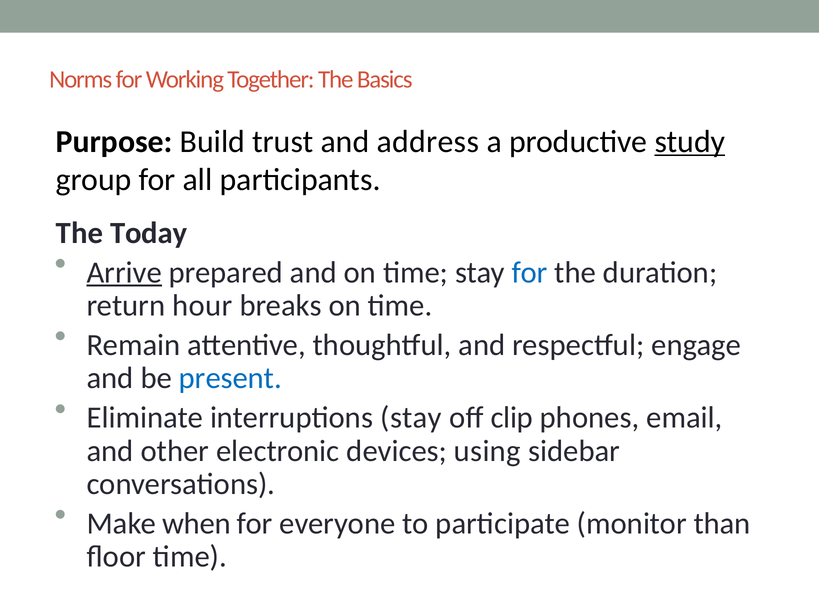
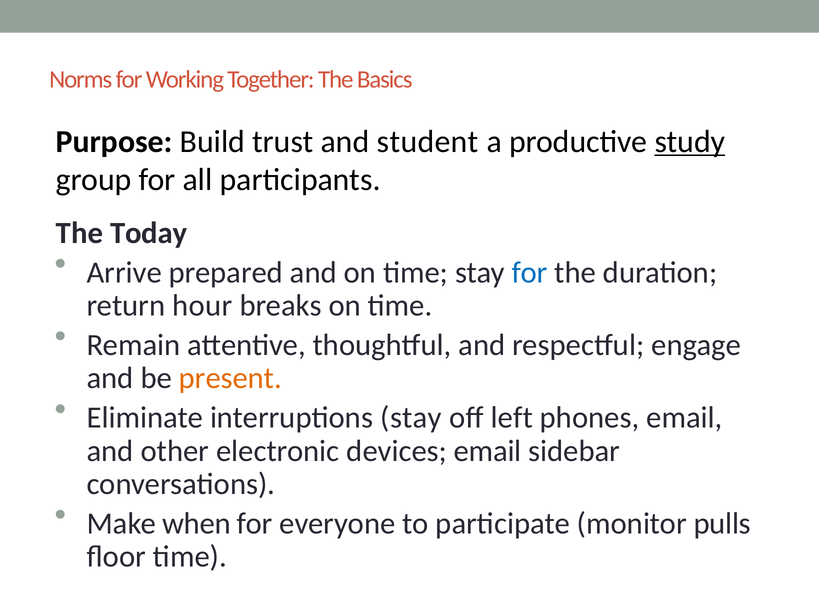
address: address -> student (428, 141)
Arrive underline: present -> none (124, 272)
present colour: blue -> orange (230, 378)
clip: clip -> left (512, 417)
devices using: using -> email (488, 450)
than: than -> pulls (722, 523)
